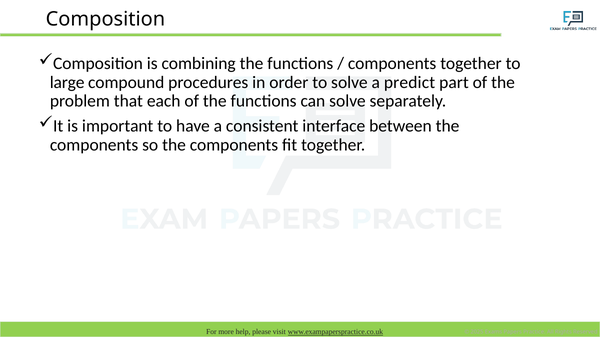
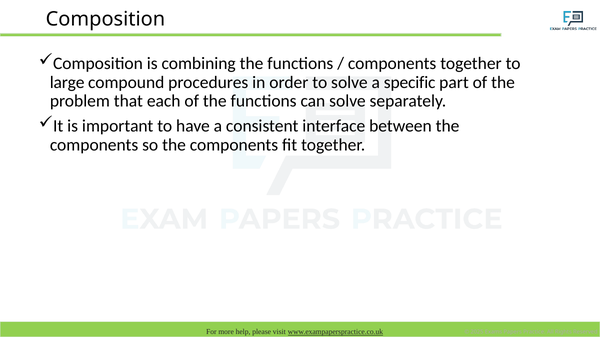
predict: predict -> specific (410, 82)
